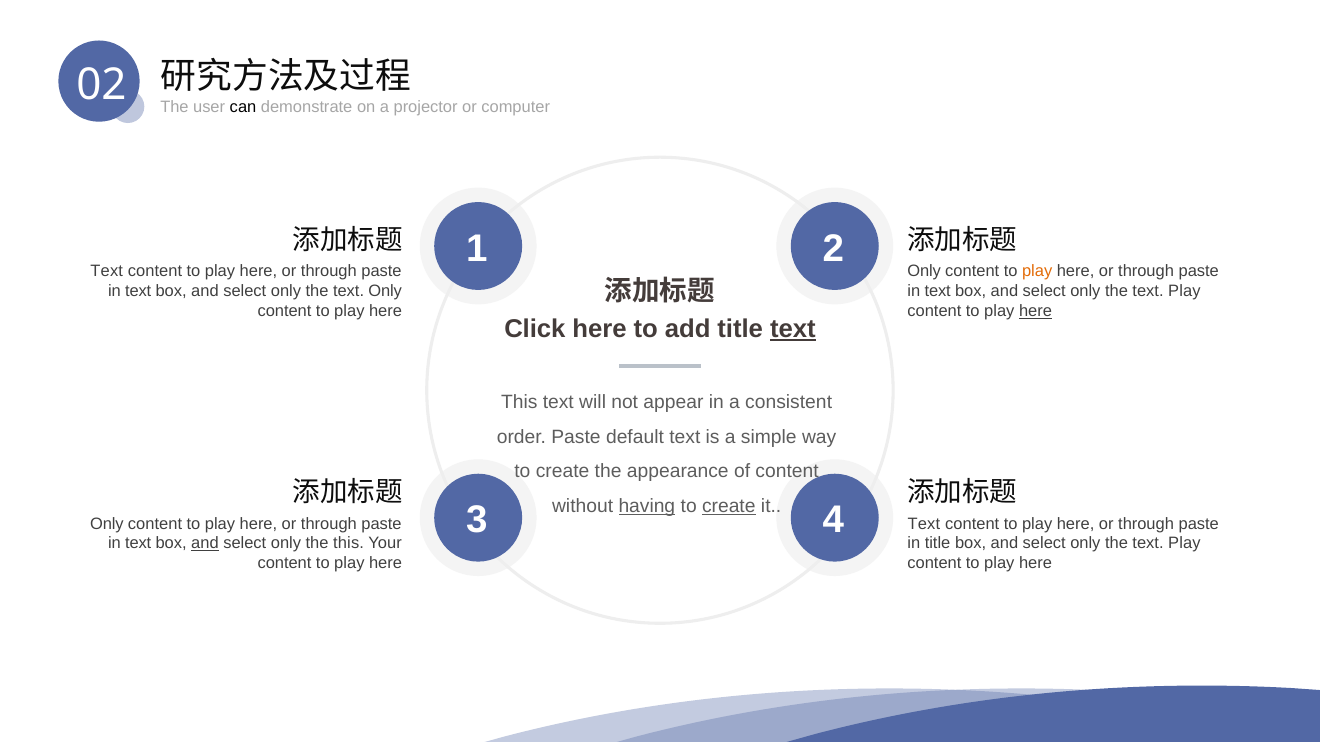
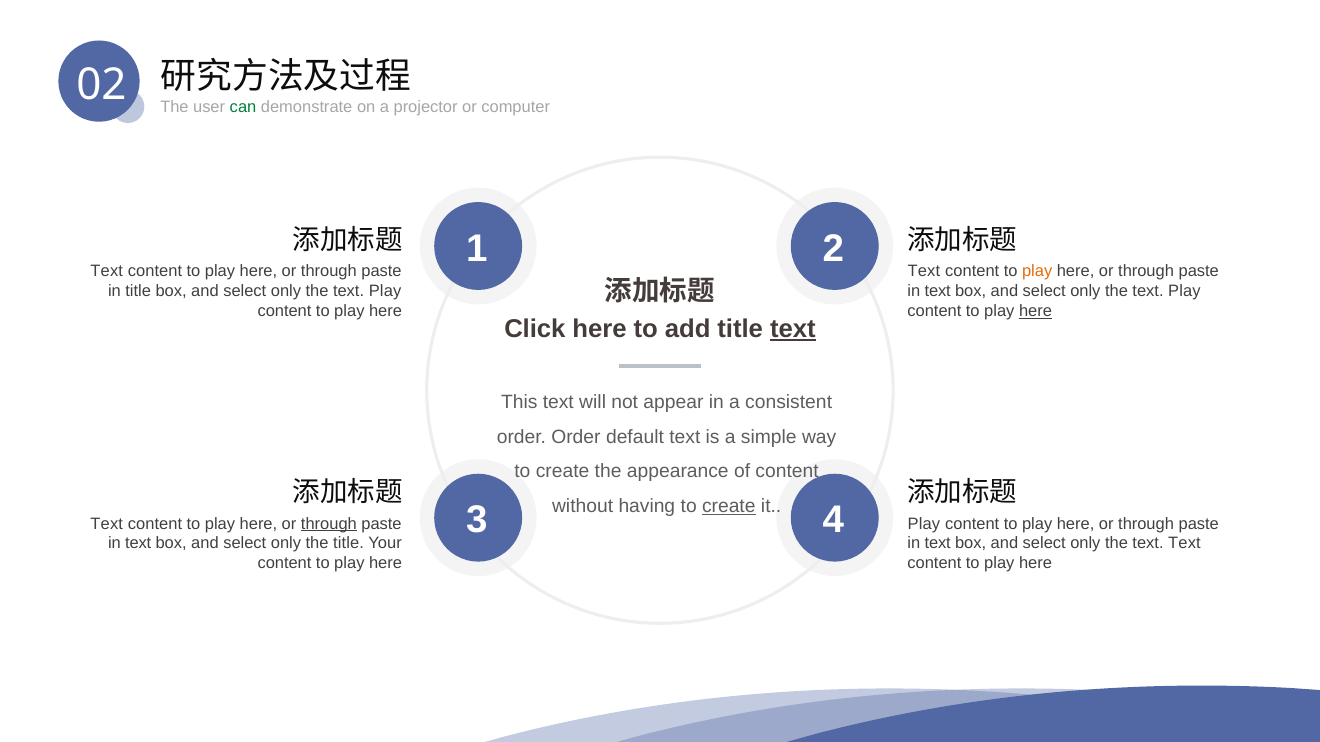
can colour: black -> green (243, 107)
Only: Only -> Text (924, 272)
text: text -> title (138, 291)
Only: Only -> Play (385, 291)
order Paste: Paste -> Order (576, 437)
having underline: present -> none (647, 507)
Only: Only -> Text (107, 524)
through underline: none -> present (329, 524)
Text: Text -> Play (924, 524)
and underline: present -> none (205, 544)
the this: this -> title (349, 544)
title: title -> text (938, 544)
Play: Play -> Text (1184, 544)
